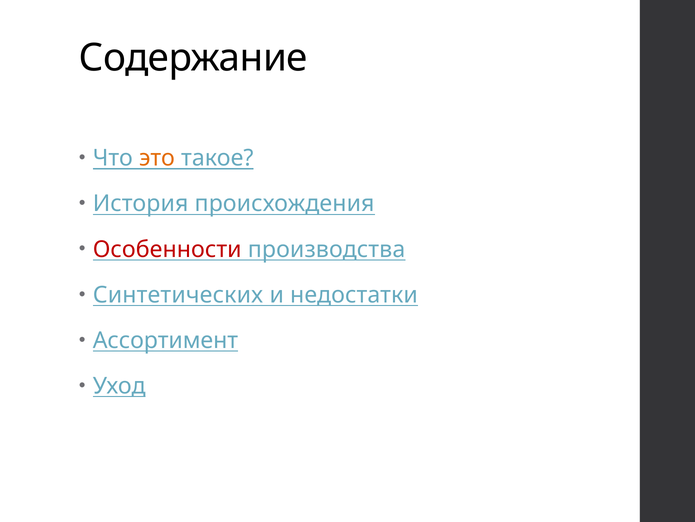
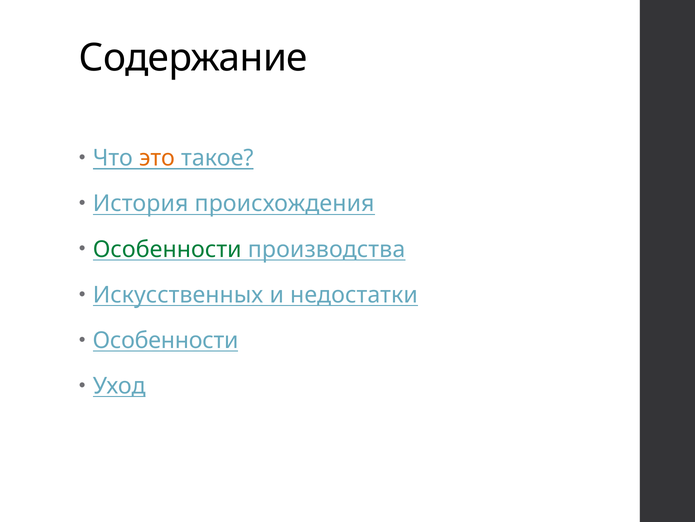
Особенности colour: red -> green (167, 249)
Синтетических: Синтетических -> Искусственных (178, 295)
Ассортимент: Ассортимент -> Особенности (165, 340)
